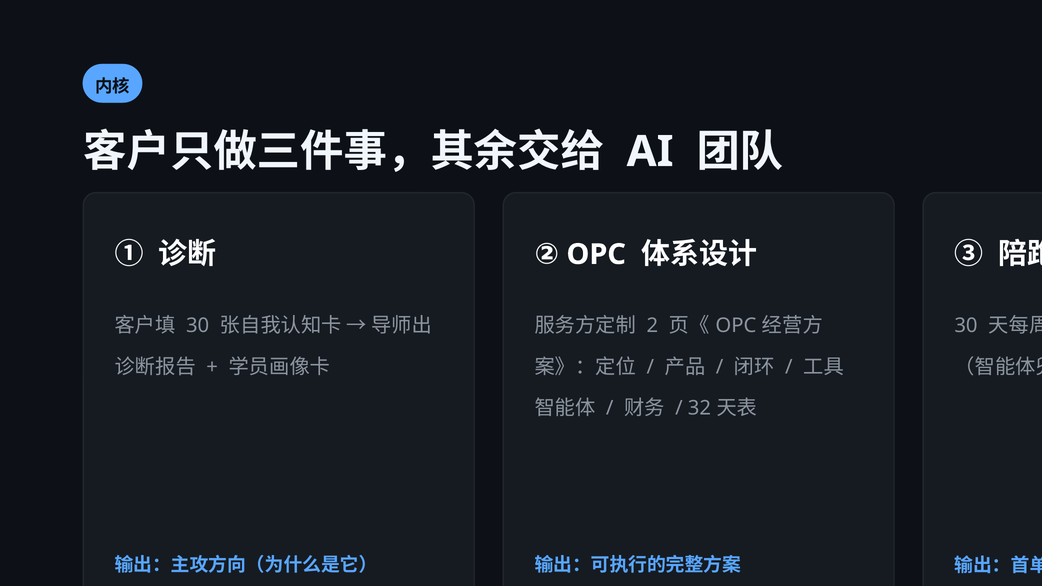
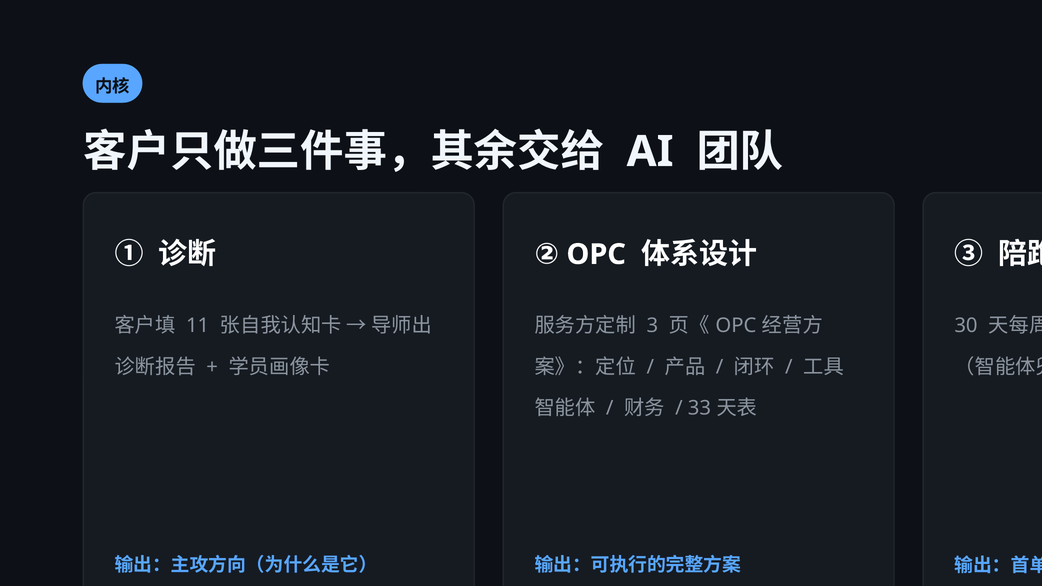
30: 30 -> 11 (198, 326)
2: 2 -> 3 (652, 326)
32: 32 -> 33 (699, 408)
